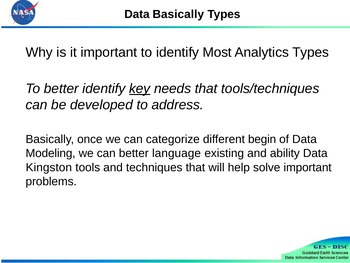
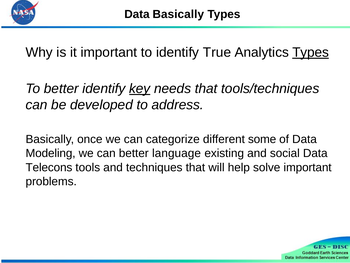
Most: Most -> True (217, 52)
Types underline: none -> present (311, 52)
begin: begin -> some (262, 139)
ability: ability -> social (285, 153)
Kingston: Kingston -> Telecons (49, 167)
